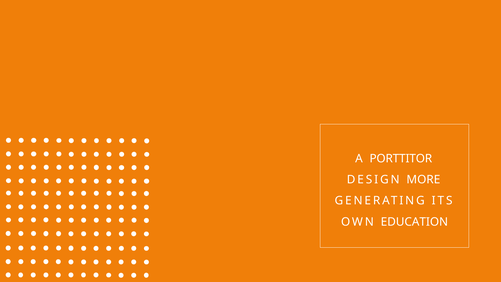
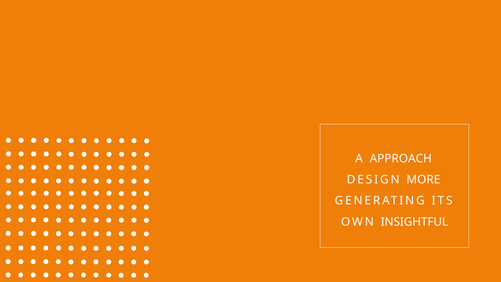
PORTTITOR: PORTTITOR -> APPROACH (401, 158)
EDUCATION: EDUCATION -> INSIGHTFUL (414, 222)
